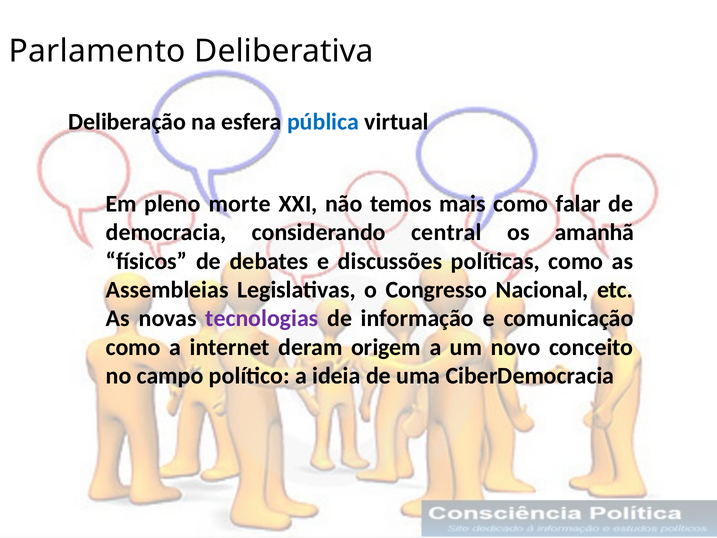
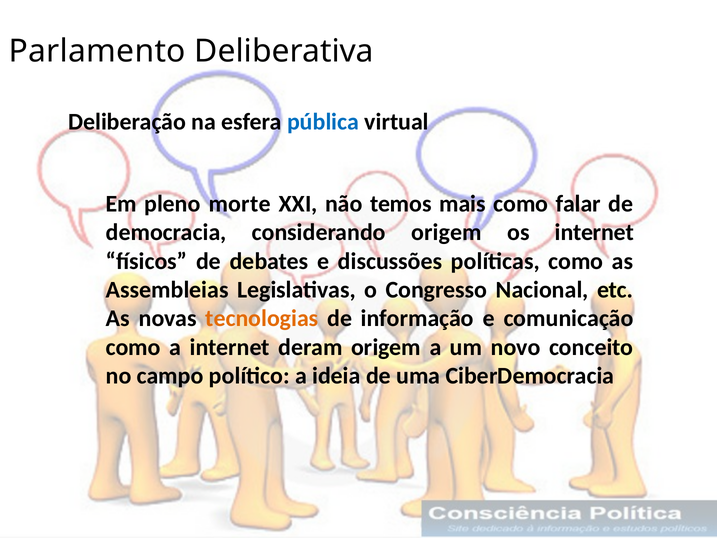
considerando central: central -> origem (446, 232)
os amanhã: amanhã -> internet (594, 232)
tecnologias colour: purple -> orange (262, 318)
